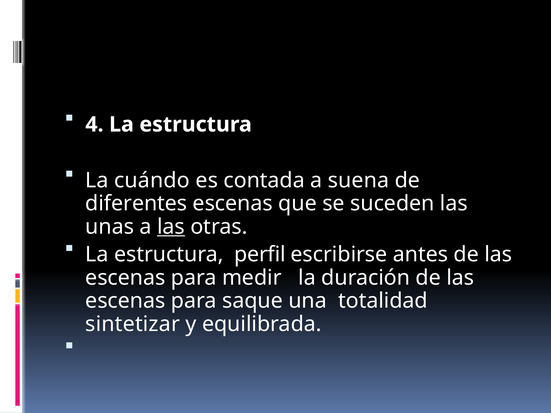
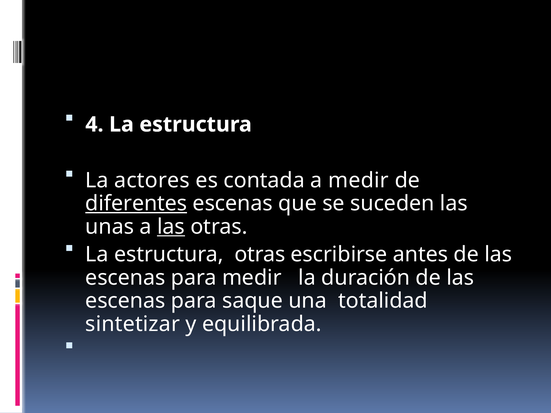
cuándo: cuándo -> actores (152, 180)
a suena: suena -> medir (358, 180)
diferentes underline: none -> present (136, 204)
estructura perfil: perfil -> otras (260, 255)
